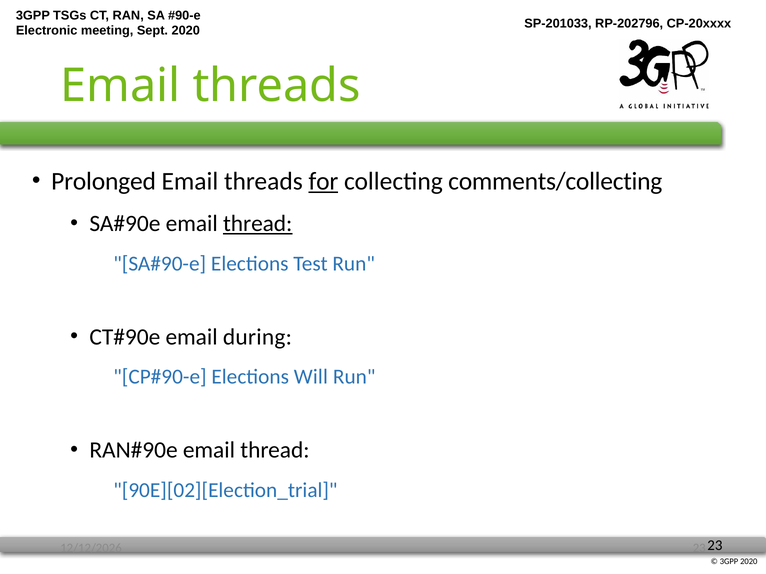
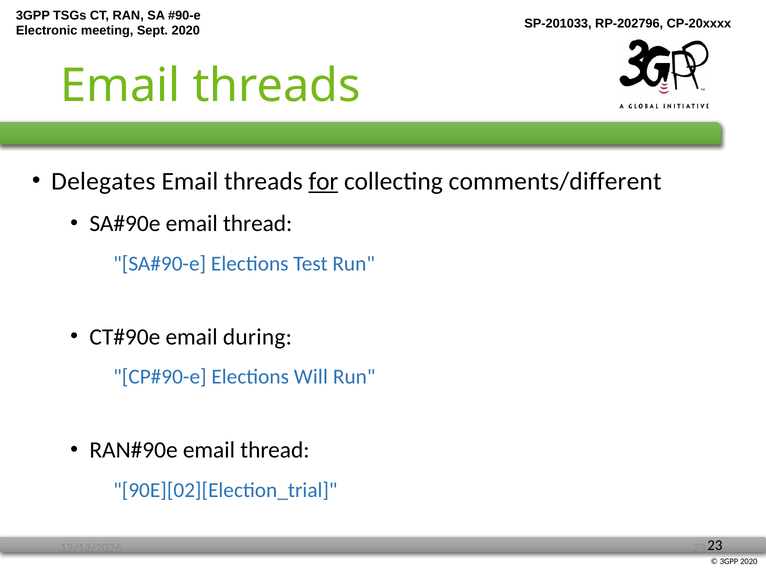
Prolonged: Prolonged -> Delegates (103, 181)
comments/collecting: comments/collecting -> comments/different (555, 181)
thread underline: present -> none (258, 224)
